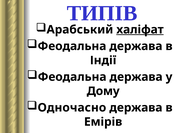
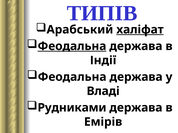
Феодальна underline: none -> present (72, 46)
Дому: Дому -> Владі (103, 91)
Одночасно: Одночасно -> Рудниками (72, 108)
